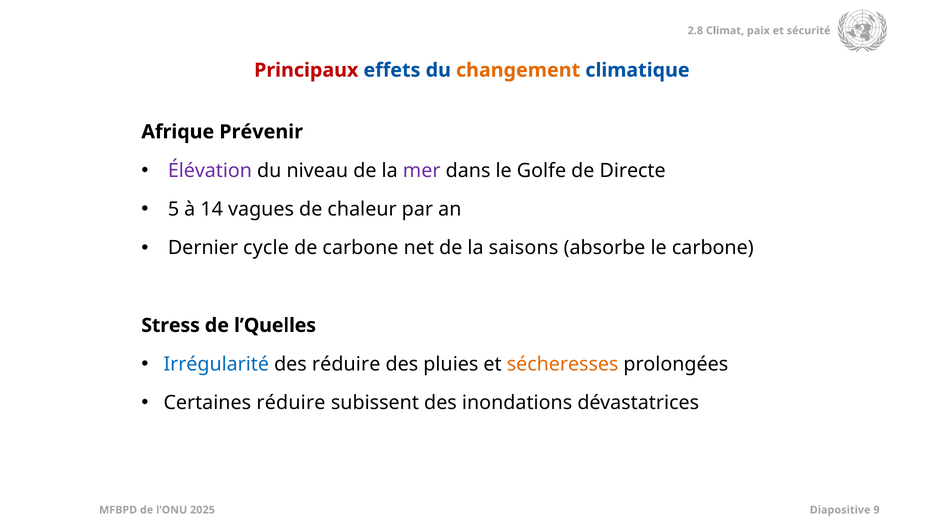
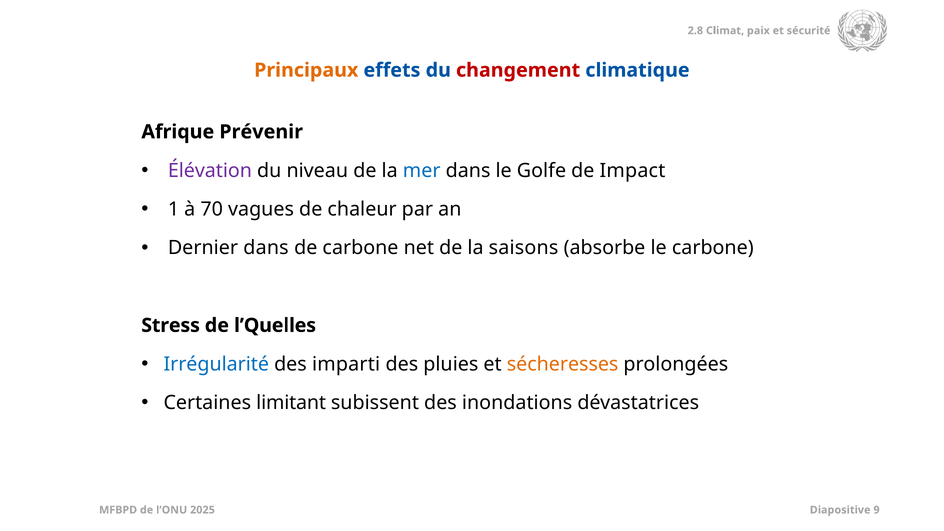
Principaux colour: red -> orange (306, 70)
changement colour: orange -> red (518, 70)
mer colour: purple -> blue (422, 171)
Directe: Directe -> Impact (632, 171)
5: 5 -> 1 (174, 209)
14: 14 -> 70 (212, 209)
Dernier cycle: cycle -> dans (266, 248)
des réduire: réduire -> imparti (346, 364)
Certaines réduire: réduire -> limitant (291, 403)
